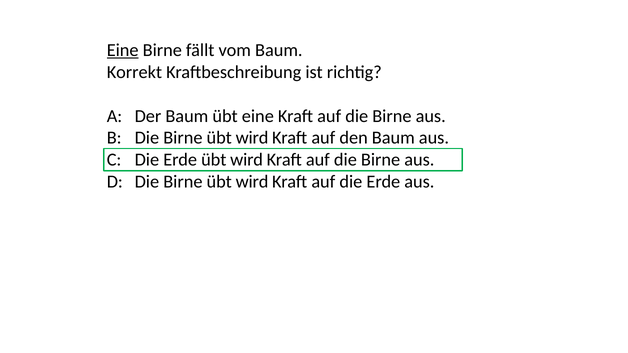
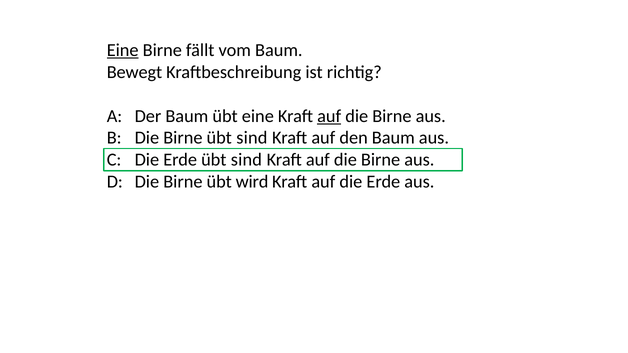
Korrekt: Korrekt -> Bewegt (134, 72)
auf underline: none -> present (329, 116)
wird: wird -> sind (252, 138)
Erde übt wird: wird -> sind (246, 160)
